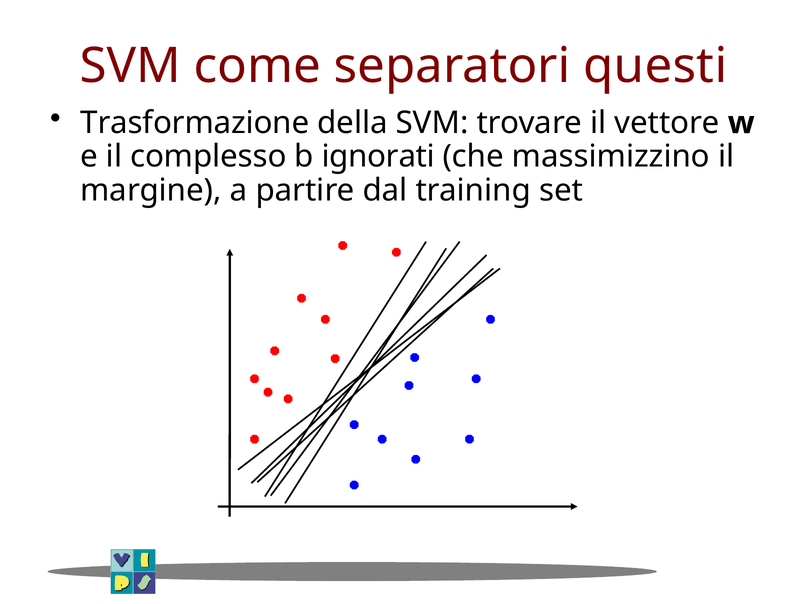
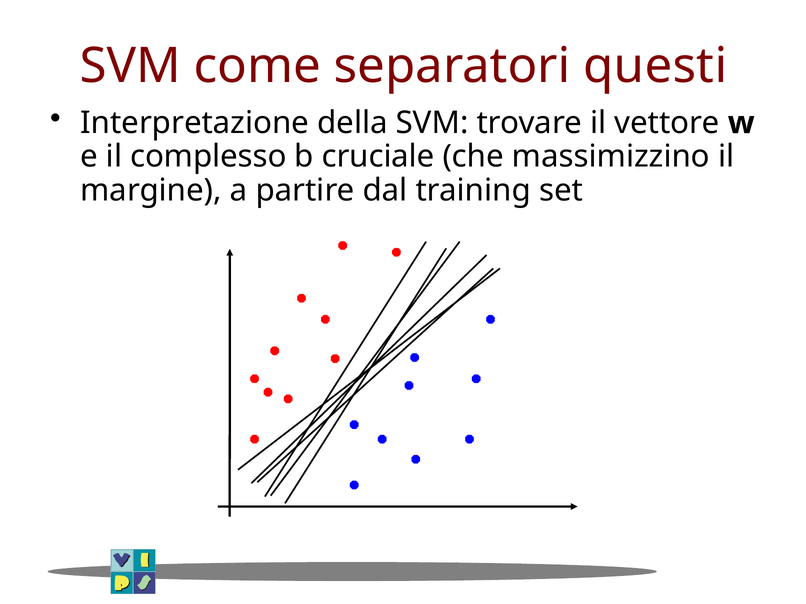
Trasformazione: Trasformazione -> Interpretazione (195, 123)
ignorati: ignorati -> cruciale (378, 157)
